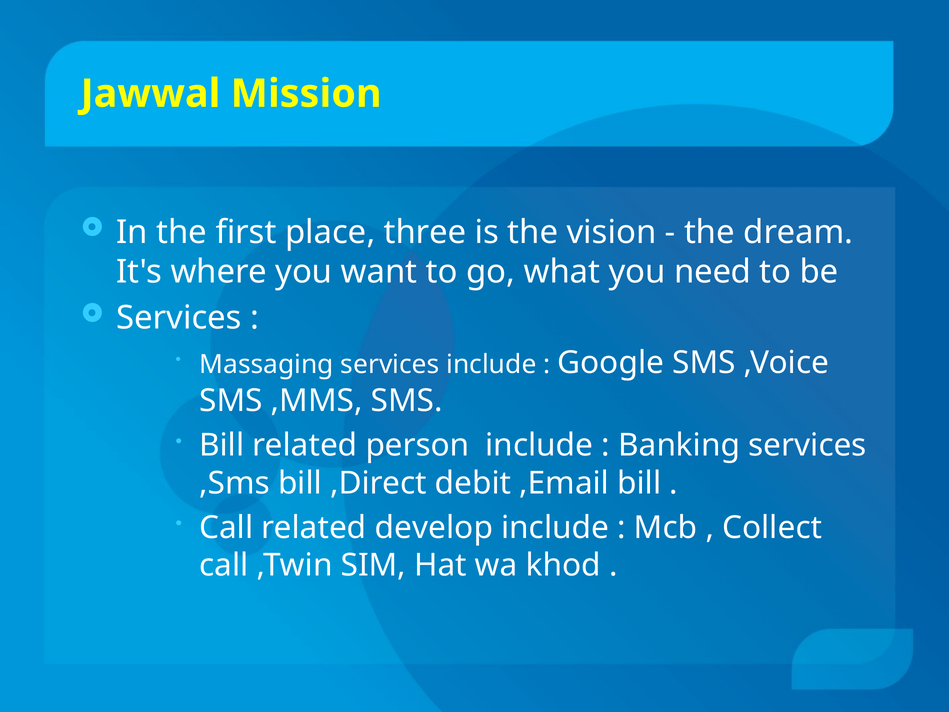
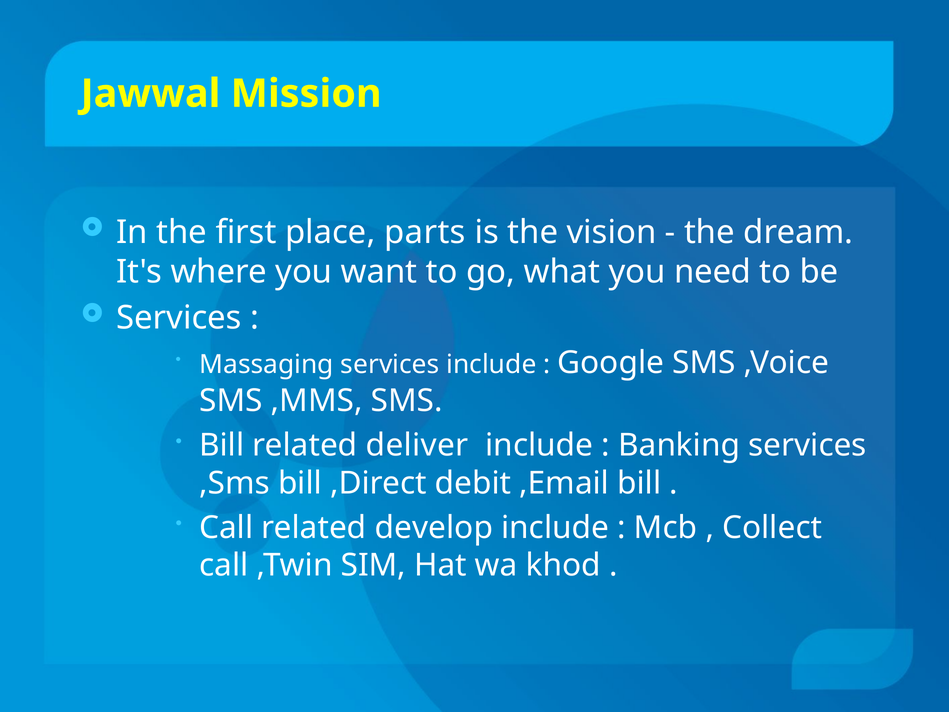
three: three -> parts (425, 232)
person: person -> deliver (417, 445)
